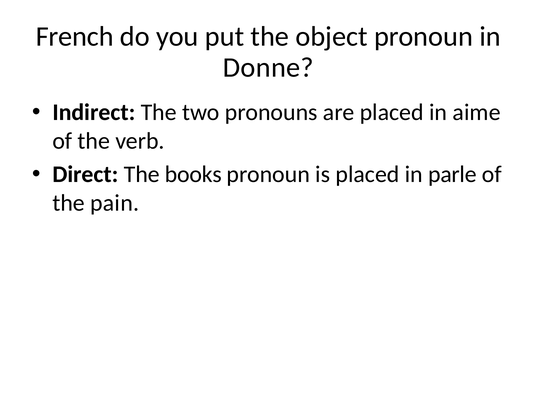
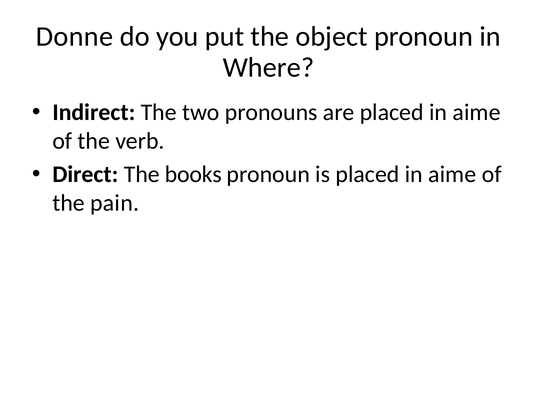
French: French -> Donne (74, 36)
Donne: Donne -> Where (268, 68)
is placed in parle: parle -> aime (452, 175)
